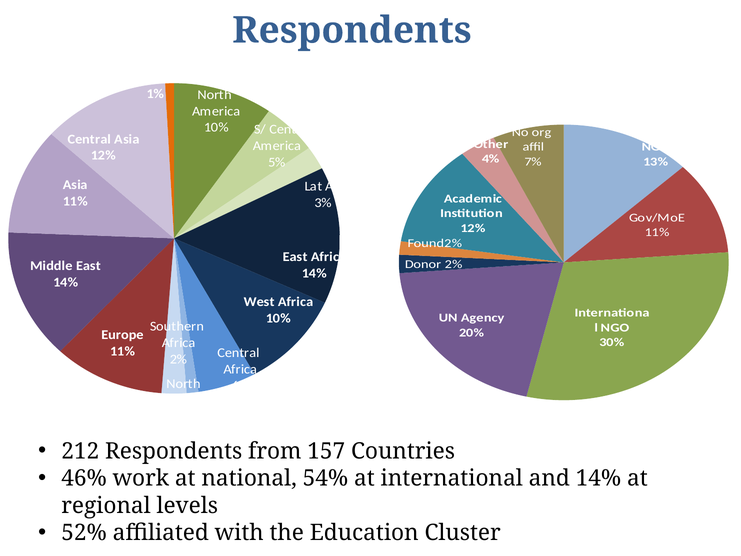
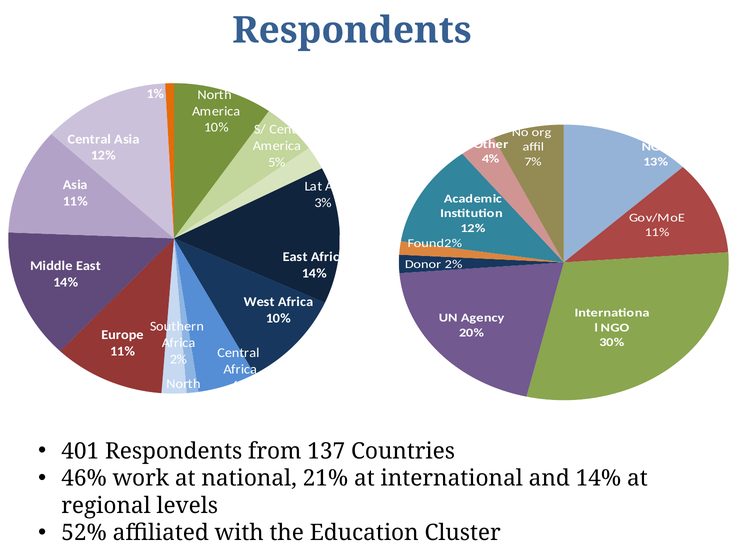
212: 212 -> 401 (80, 451)
157: 157 -> 137 (326, 451)
54%: 54% -> 21% (325, 478)
